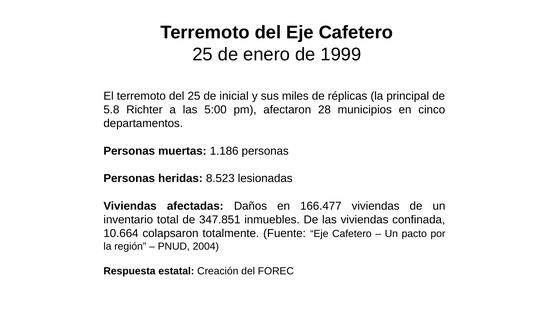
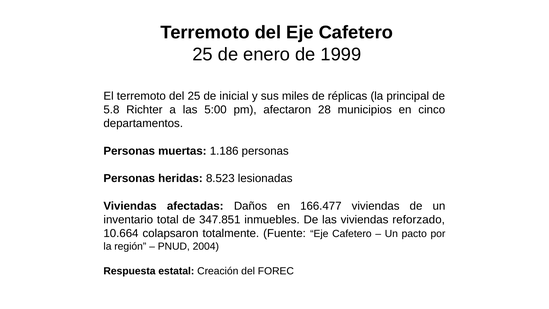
confinada: confinada -> reforzado (419, 220)
